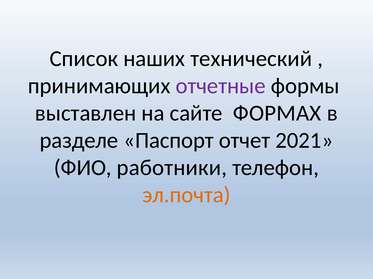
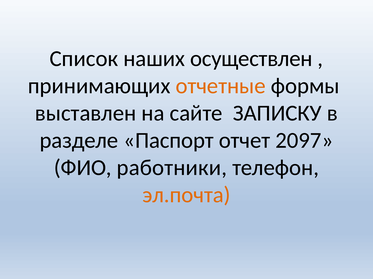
технический: технический -> осуществлен (251, 59)
отчетные colour: purple -> orange (221, 86)
ФОРМАХ: ФОРМАХ -> ЗАПИСКУ (277, 113)
2021: 2021 -> 2097 (304, 141)
